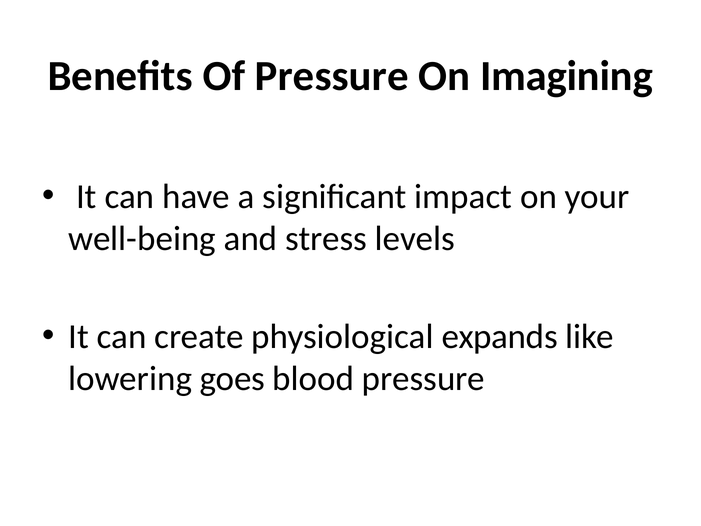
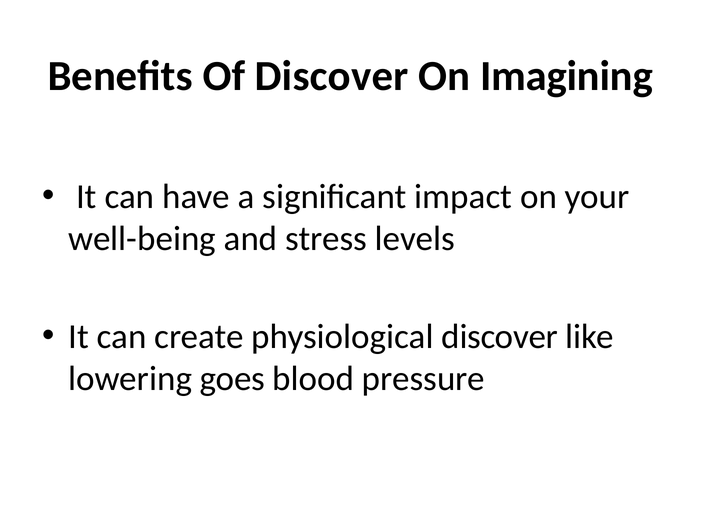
Of Pressure: Pressure -> Discover (332, 76)
physiological expands: expands -> discover (500, 337)
